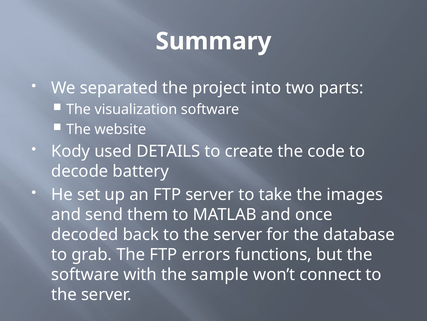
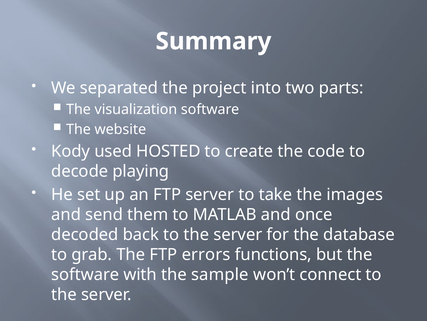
DETAILS: DETAILS -> HOSTED (168, 151)
battery: battery -> playing (141, 171)
